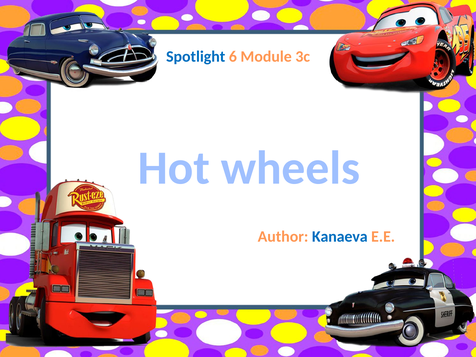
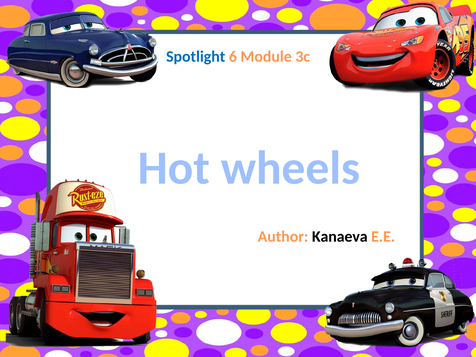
Kanaeva colour: blue -> black (340, 236)
